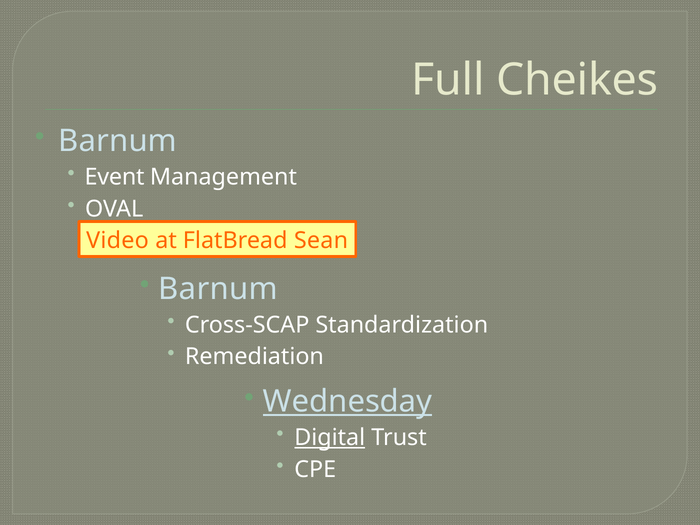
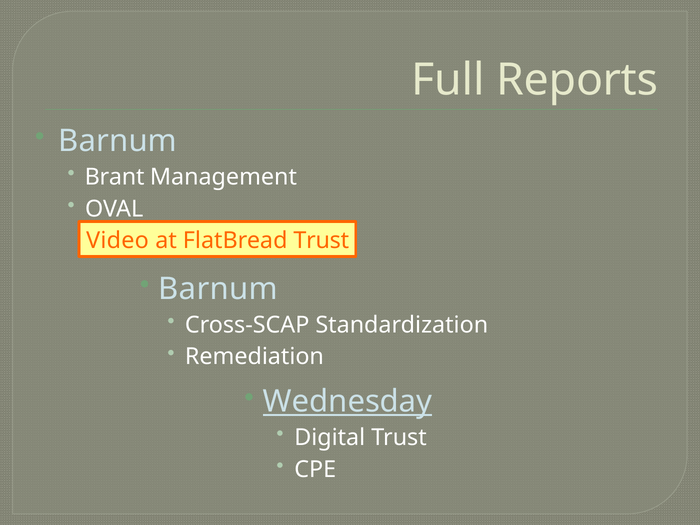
Cheikes: Cheikes -> Reports (577, 80)
Event: Event -> Brant (115, 177)
FlatBread Sean: Sean -> Trust (321, 241)
Digital underline: present -> none (330, 438)
